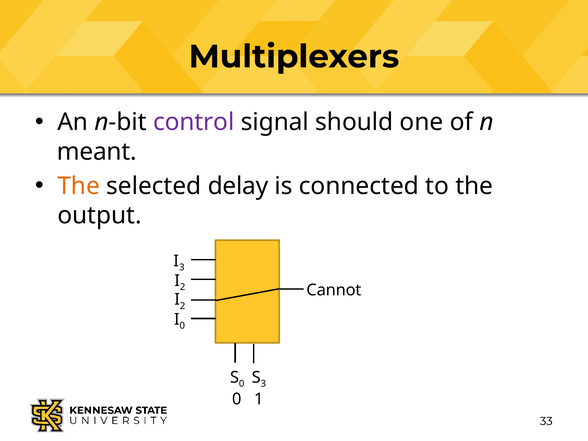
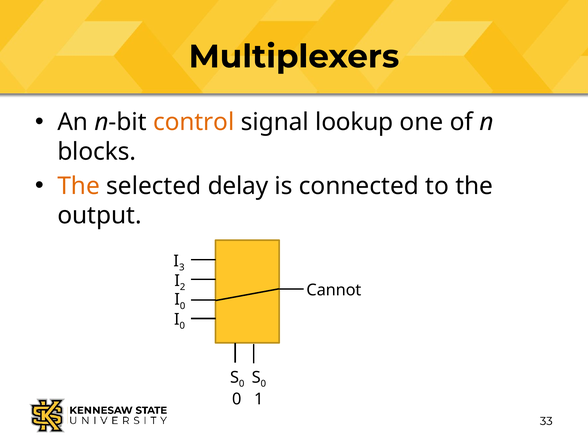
control colour: purple -> orange (194, 122)
should: should -> lookup (354, 122)
meant: meant -> blocks (97, 152)
2: 2 -> 0 (183, 306)
3: 3 -> 0 (263, 384)
